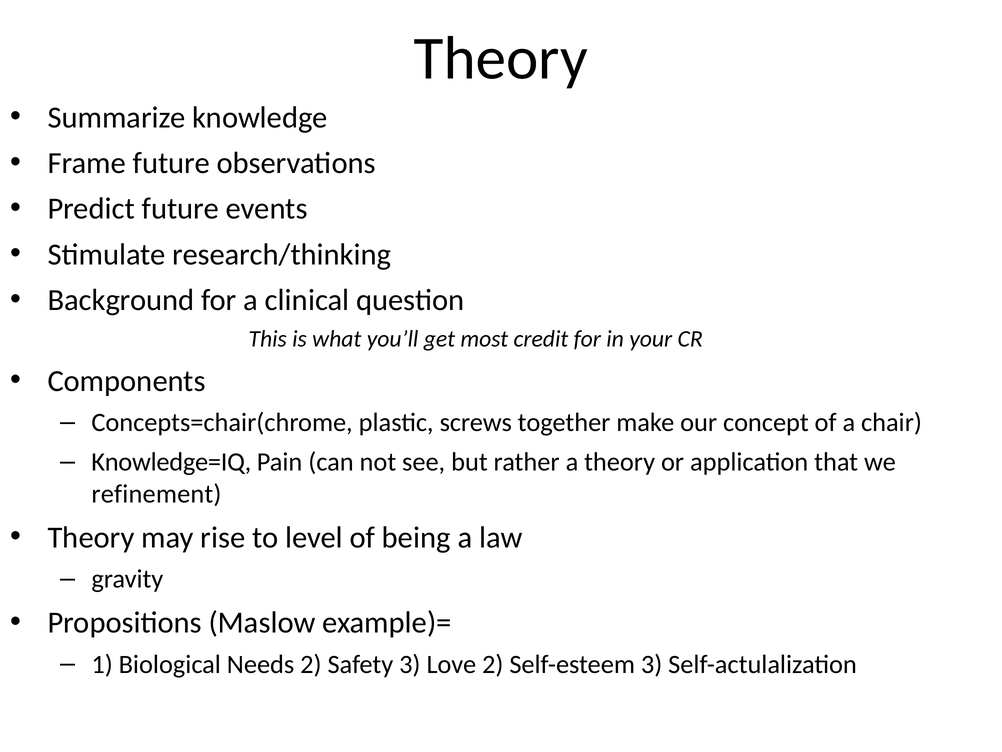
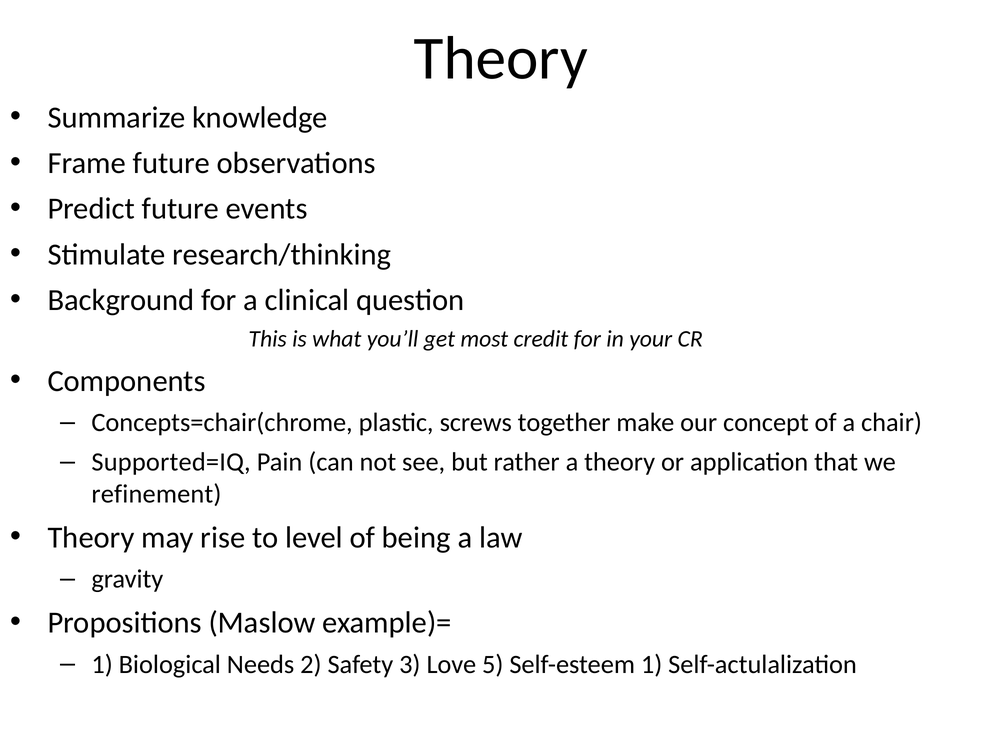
Knowledge=IQ: Knowledge=IQ -> Supported=IQ (171, 462)
Love 2: 2 -> 5 (493, 664)
Self-esteem 3: 3 -> 1 (652, 664)
